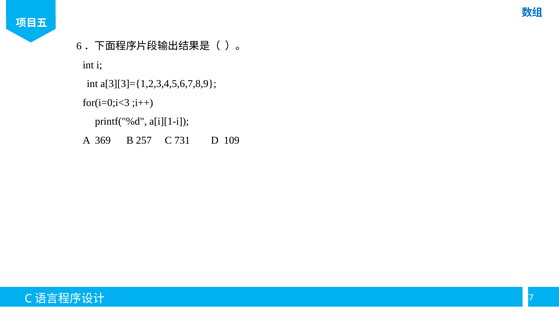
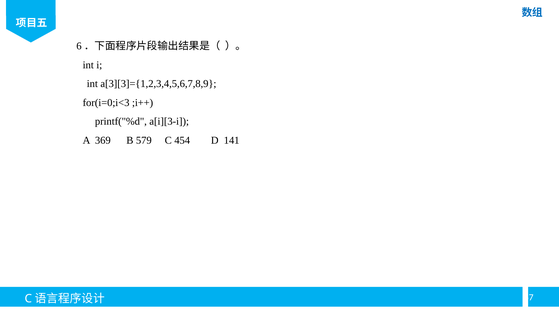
a[i][1-i: a[i][1-i -> a[i][3-i (169, 122)
257: 257 -> 579 (144, 140)
731: 731 -> 454 (182, 140)
109: 109 -> 141 (232, 140)
